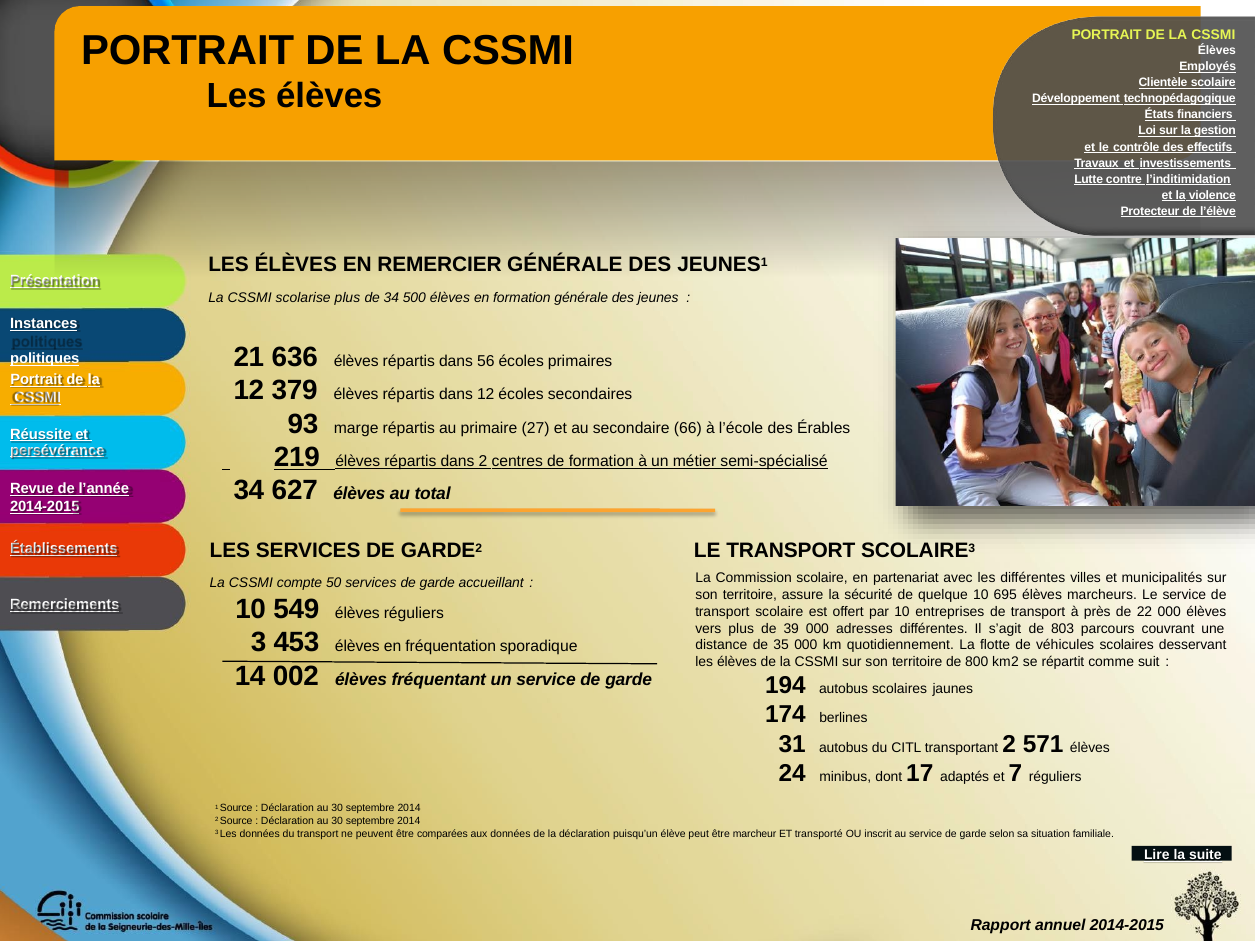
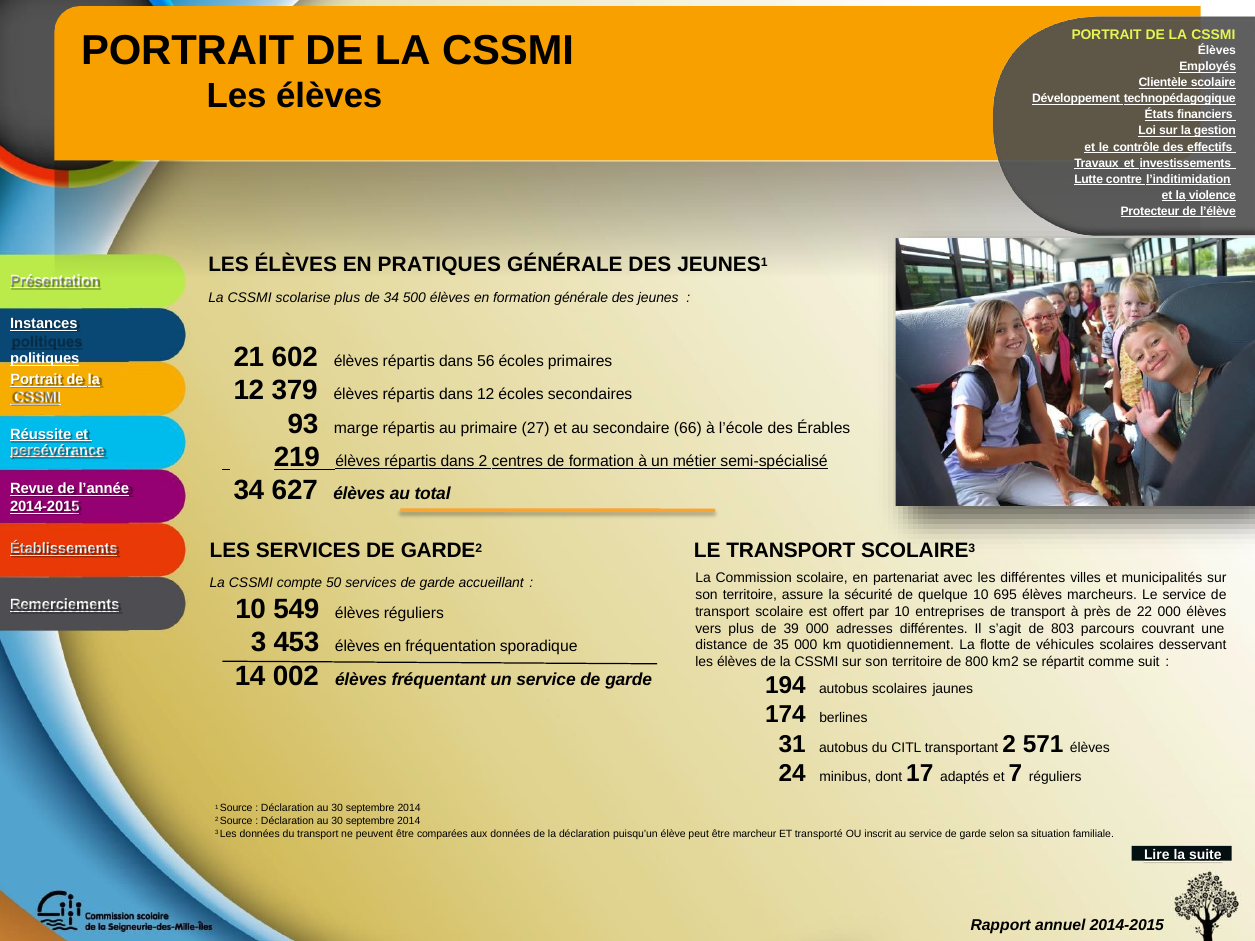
REMERCIER: REMERCIER -> PRATIQUES (439, 265)
636: 636 -> 602 (295, 357)
